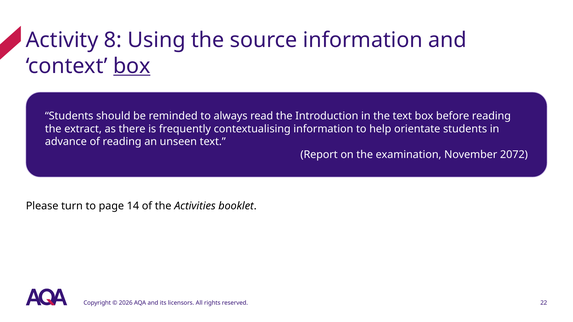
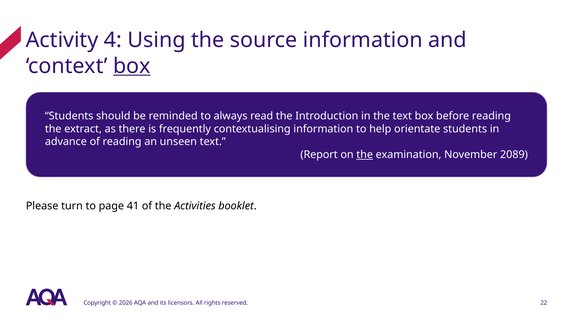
8: 8 -> 4 (113, 40)
the underline: none -> present (365, 155)
2072: 2072 -> 2089 (514, 155)
14: 14 -> 41 (133, 206)
